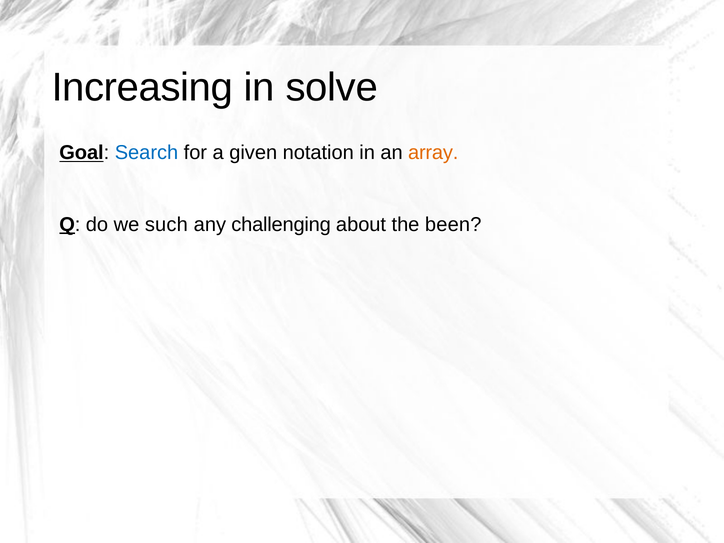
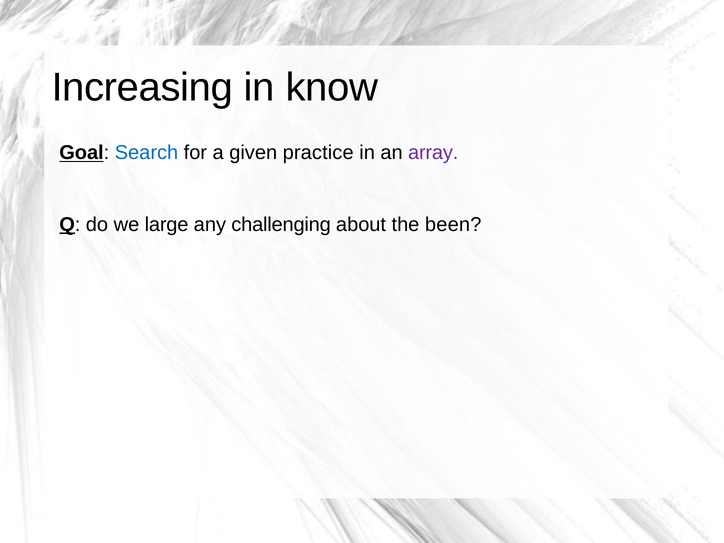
solve: solve -> know (332, 87)
notation: notation -> practice (318, 153)
array colour: orange -> purple (433, 153)
such: such -> large (167, 224)
